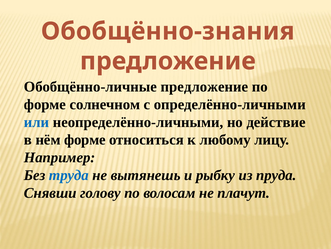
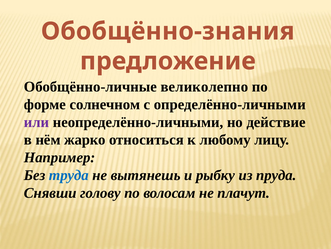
Обобщённо-личные предложение: предложение -> великолепно (204, 86)
или colour: blue -> purple (37, 122)
нём форме: форме -> жарко (85, 139)
